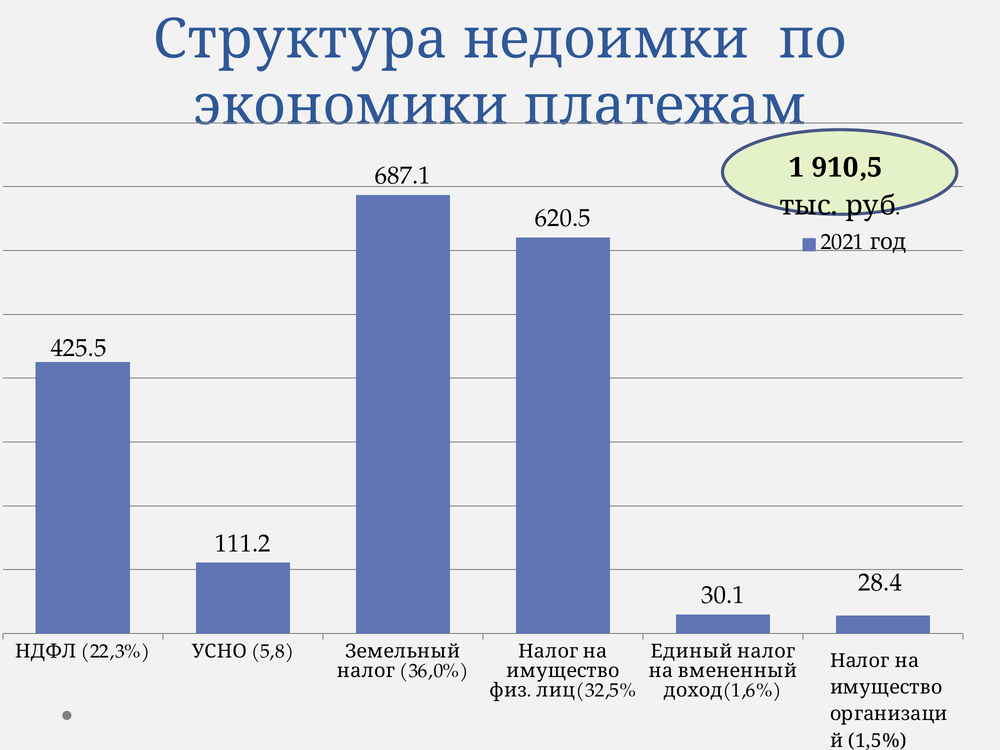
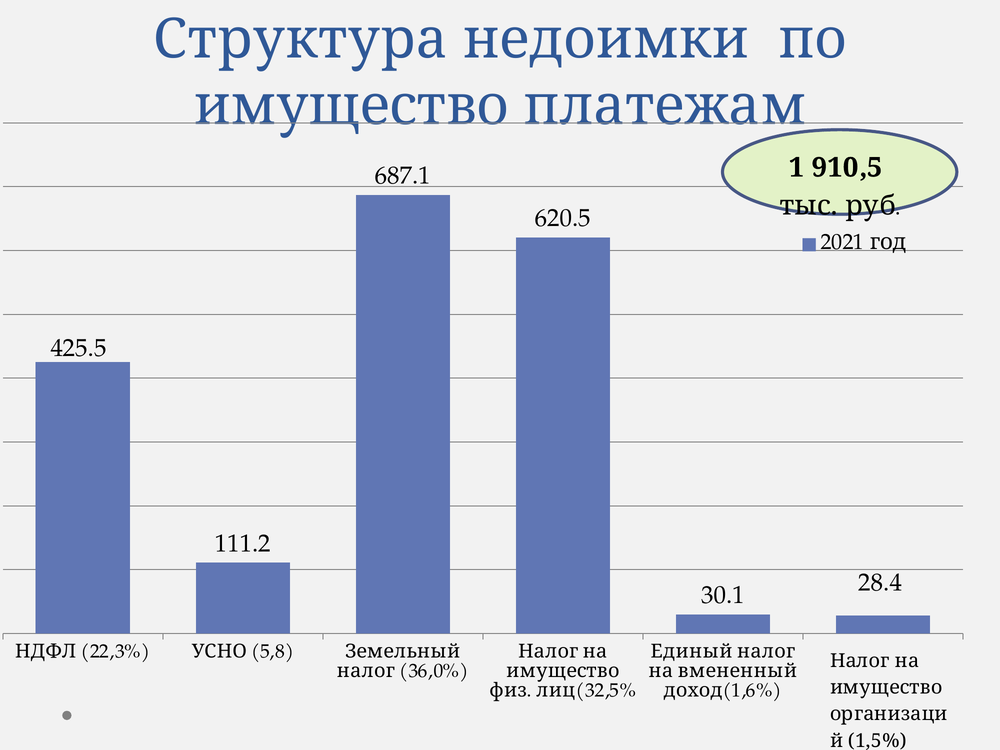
экономики: экономики -> имущество (351, 106)
